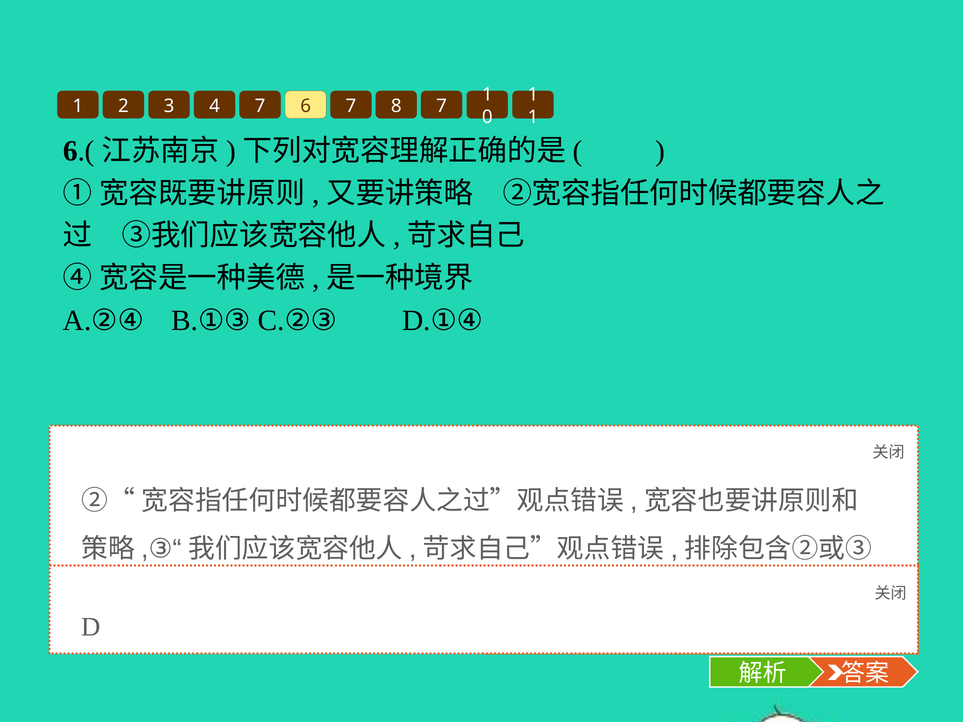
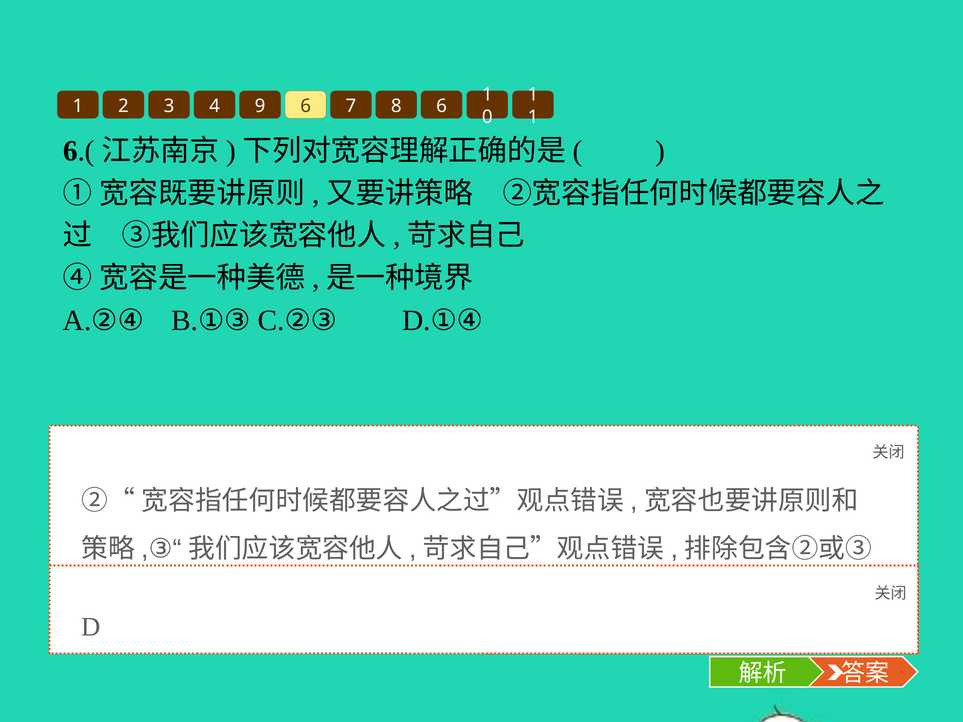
4 7: 7 -> 9 (260, 106)
8 7: 7 -> 6 (442, 106)
